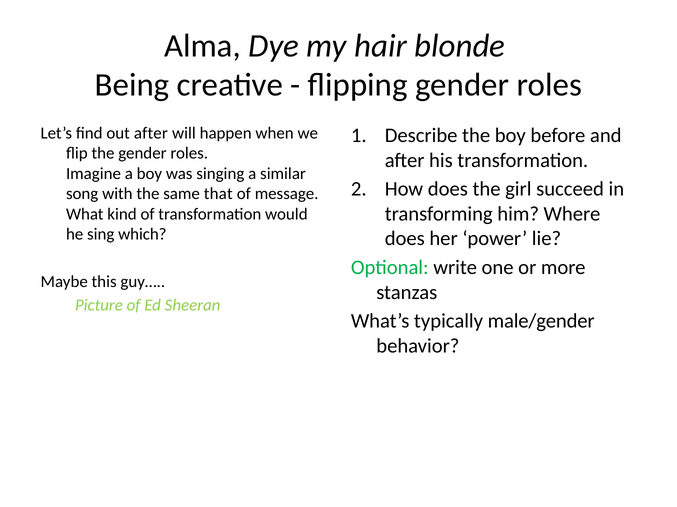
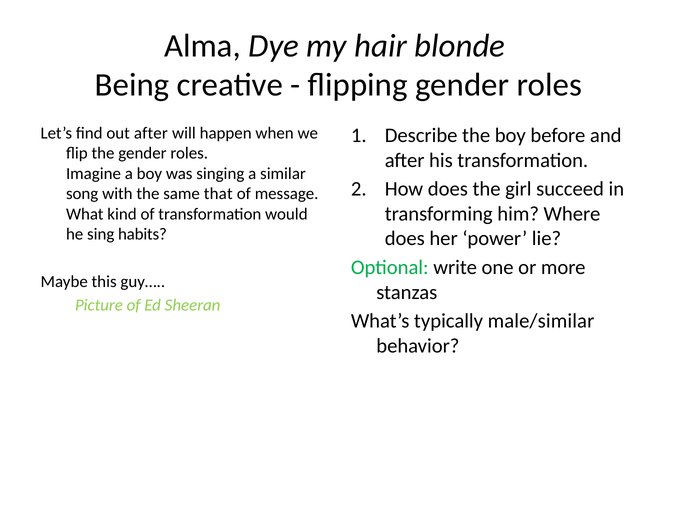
which: which -> habits (142, 235)
male/gender: male/gender -> male/similar (541, 322)
